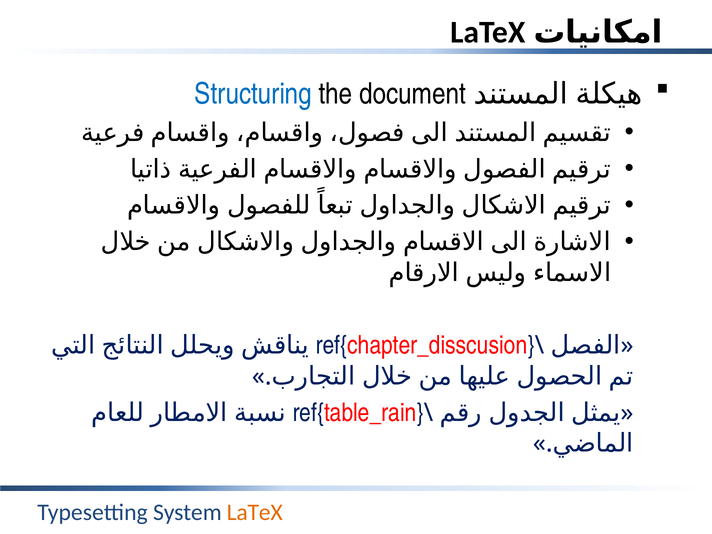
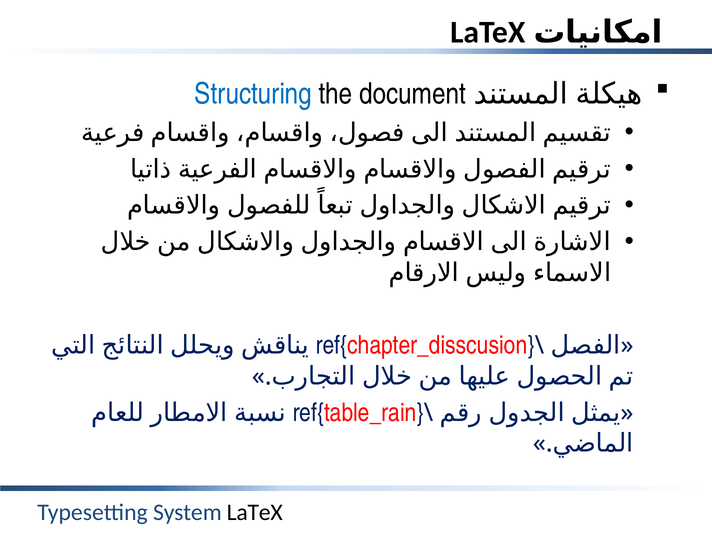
LaTeX colour: orange -> black (255, 513)
